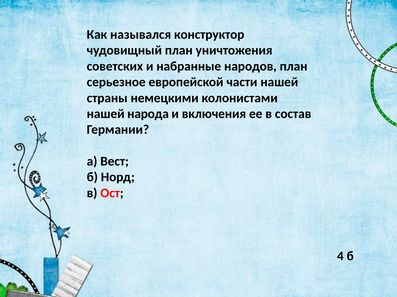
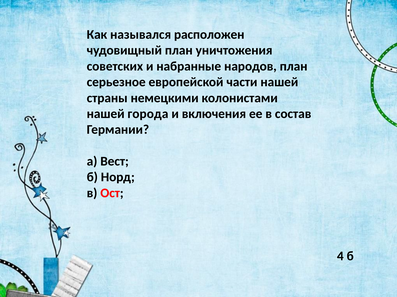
конструктор: конструктор -> расположен (209, 35)
народа: народа -> города (148, 114)
